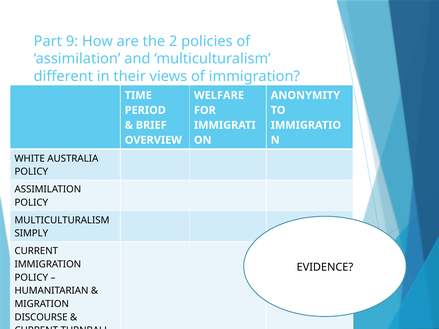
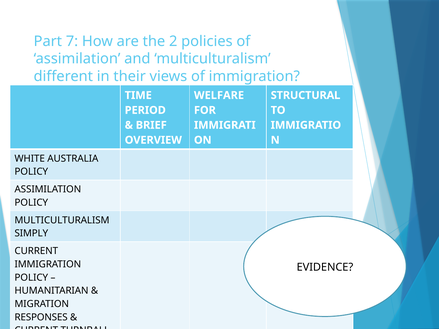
9: 9 -> 7 (72, 41)
ANONYMITY: ANONYMITY -> STRUCTURAL (305, 95)
DISCOURSE: DISCOURSE -> RESPONSES (41, 317)
